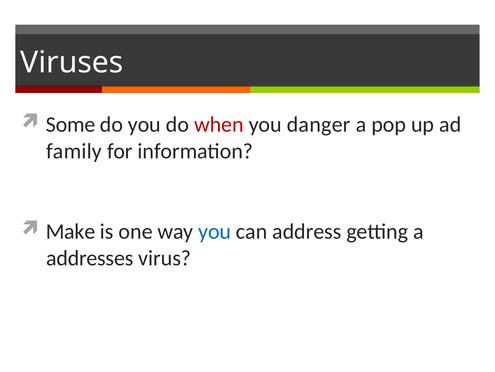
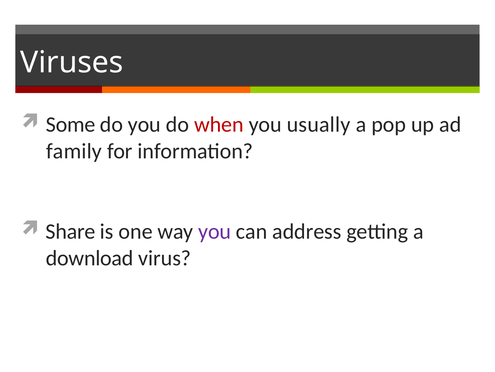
danger: danger -> usually (319, 124)
Make: Make -> Share (71, 231)
you colour: blue -> purple (215, 231)
addresses: addresses -> download (90, 258)
